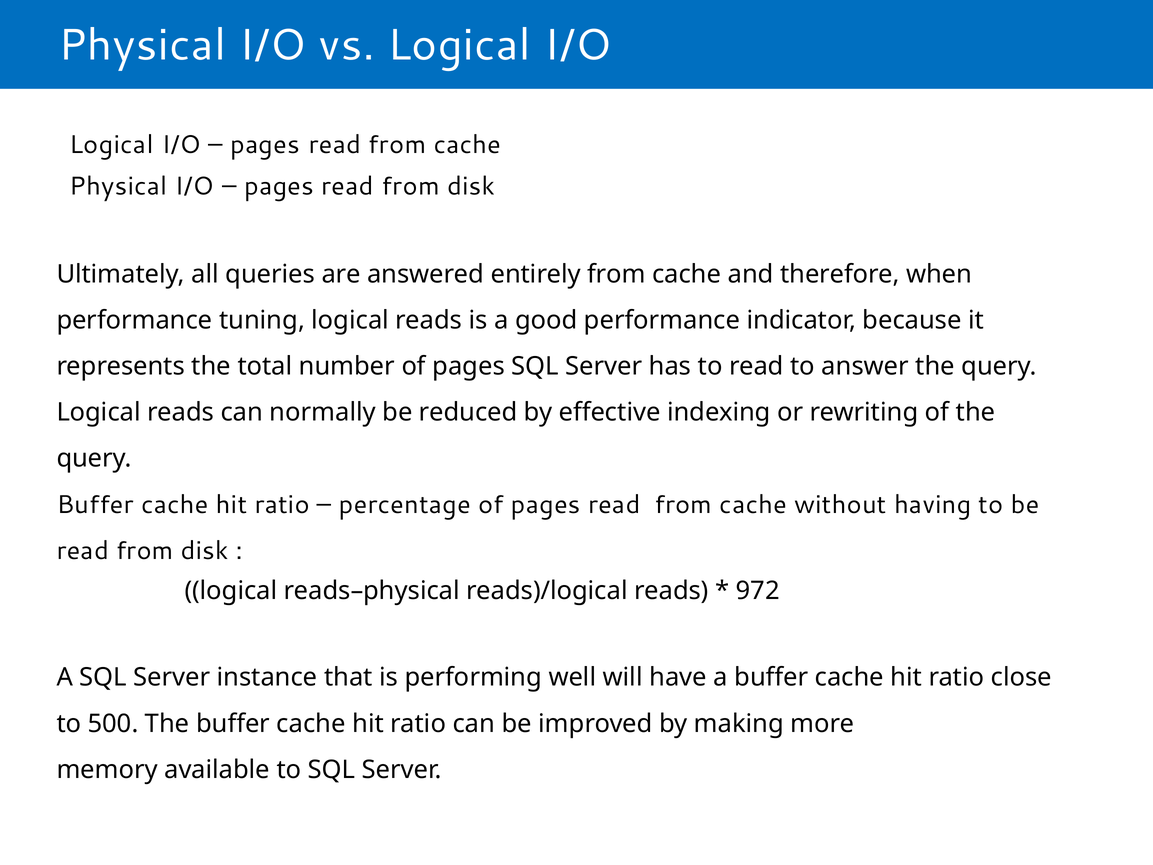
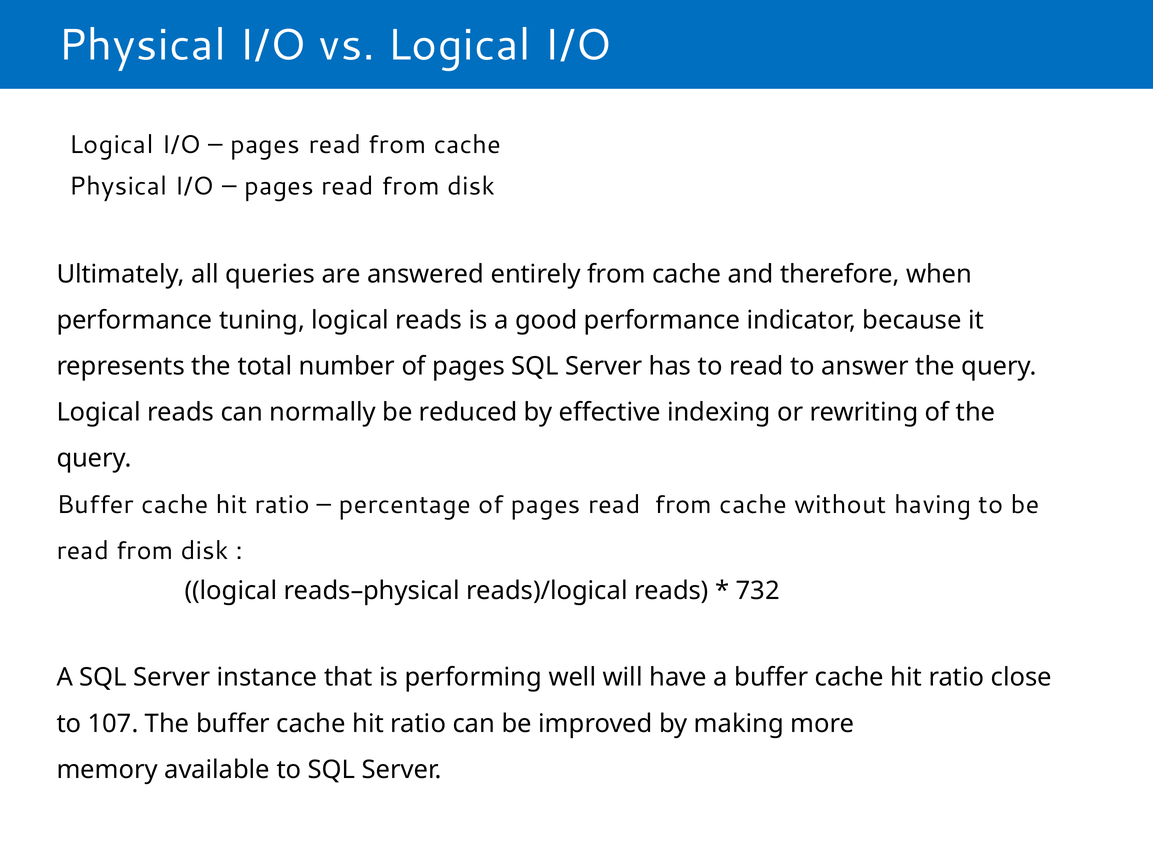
972: 972 -> 732 (758, 591)
500: 500 -> 107 (113, 723)
